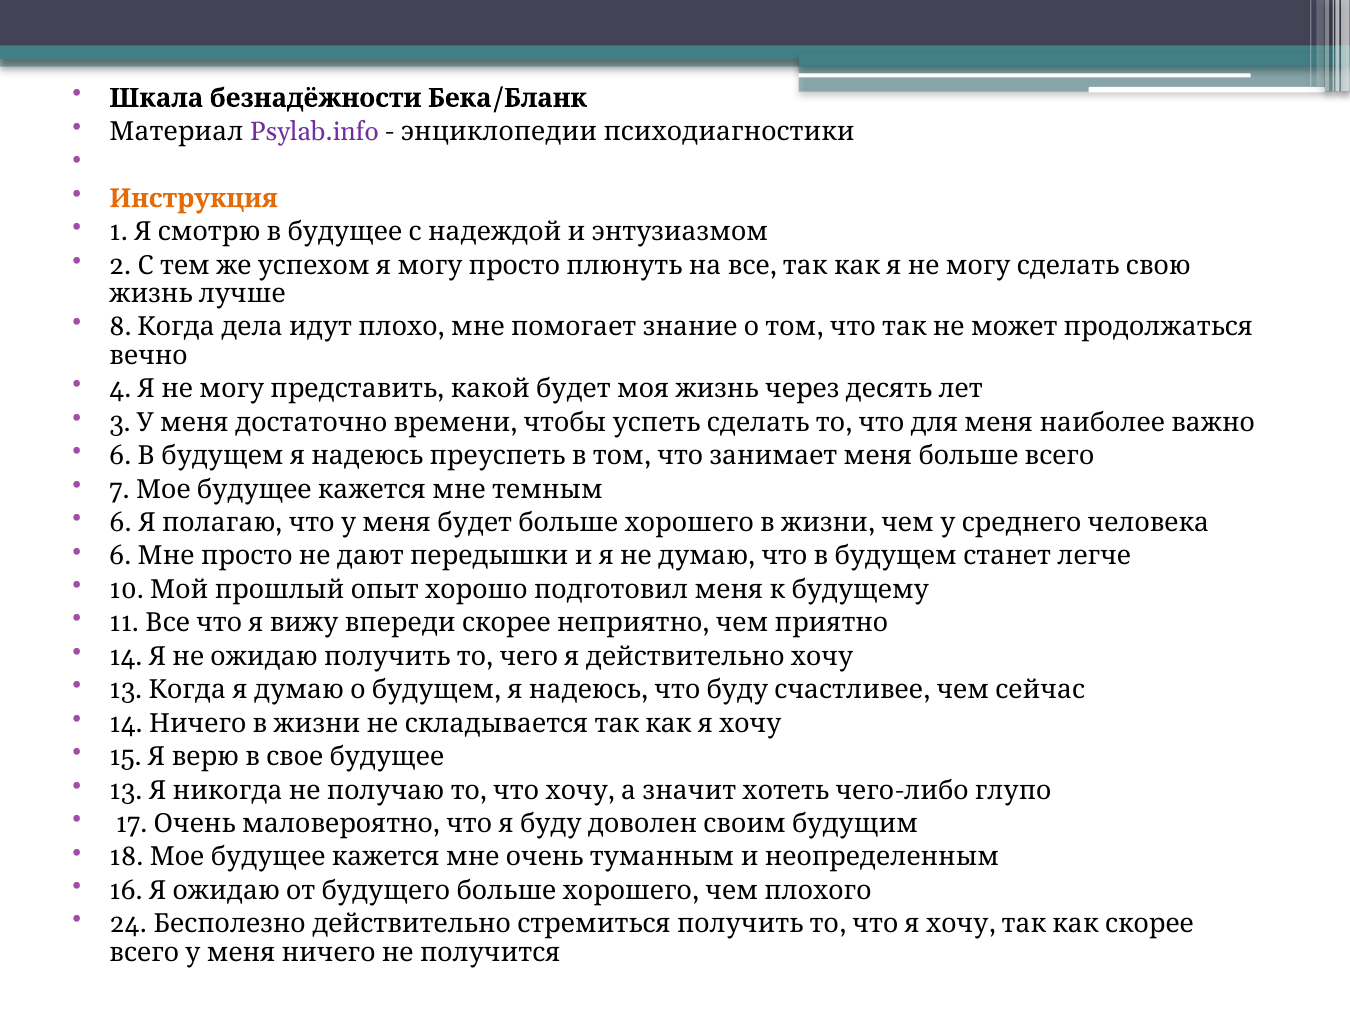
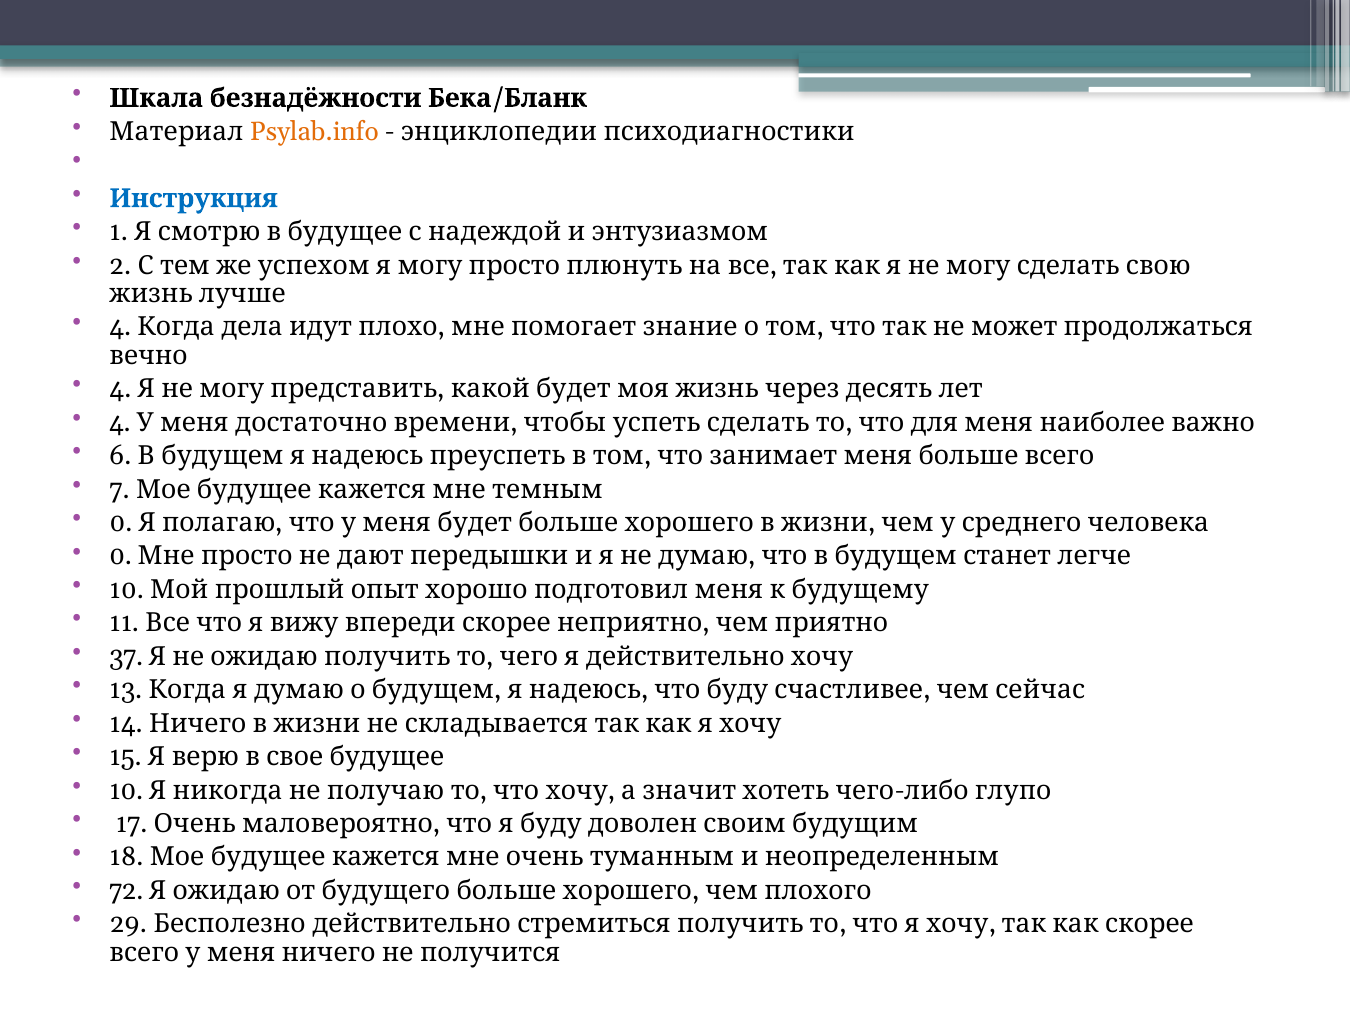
Psylab.info colour: purple -> orange (314, 131)
Инструкция colour: orange -> blue (194, 198)
8: 8 -> 4 (120, 327)
3: 3 -> 4 (120, 422)
6: 6 -> 0 (121, 523)
6: 6 -> 0 (121, 556)
14: 14 -> 37 (126, 656)
13: 13 -> 10 (126, 790)
16: 16 -> 72 (126, 890)
24: 24 -> 29 (128, 924)
